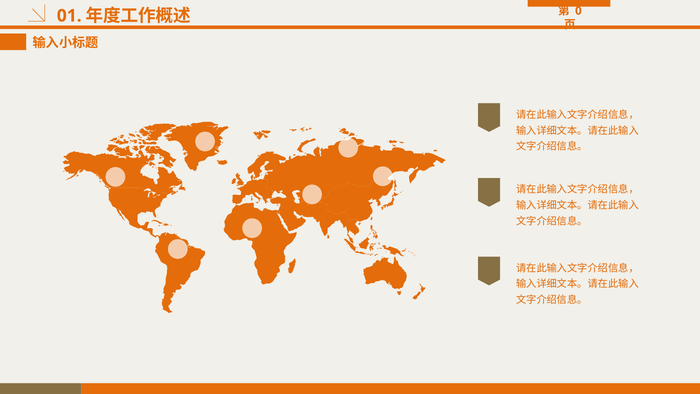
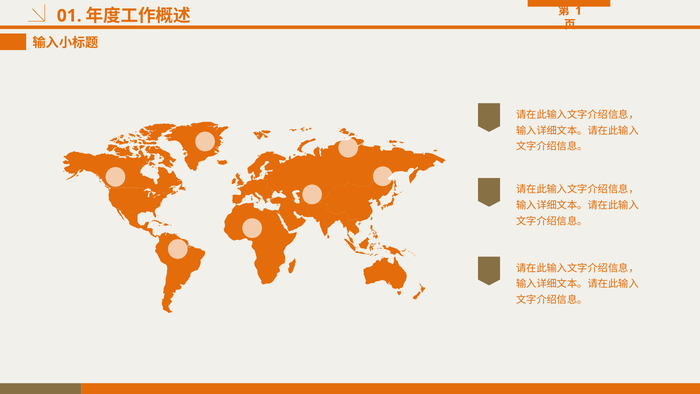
0: 0 -> 1 (578, 11)
